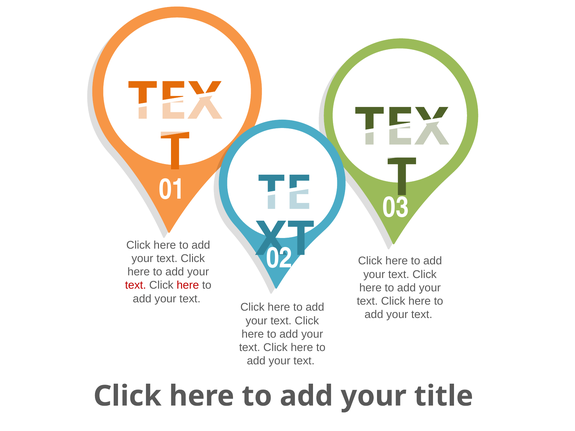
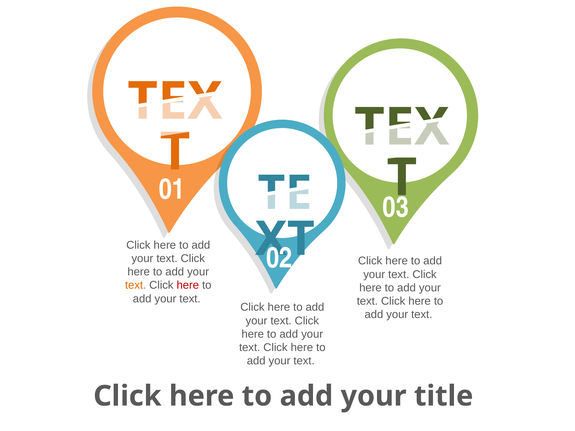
text colour: red -> orange (136, 285)
